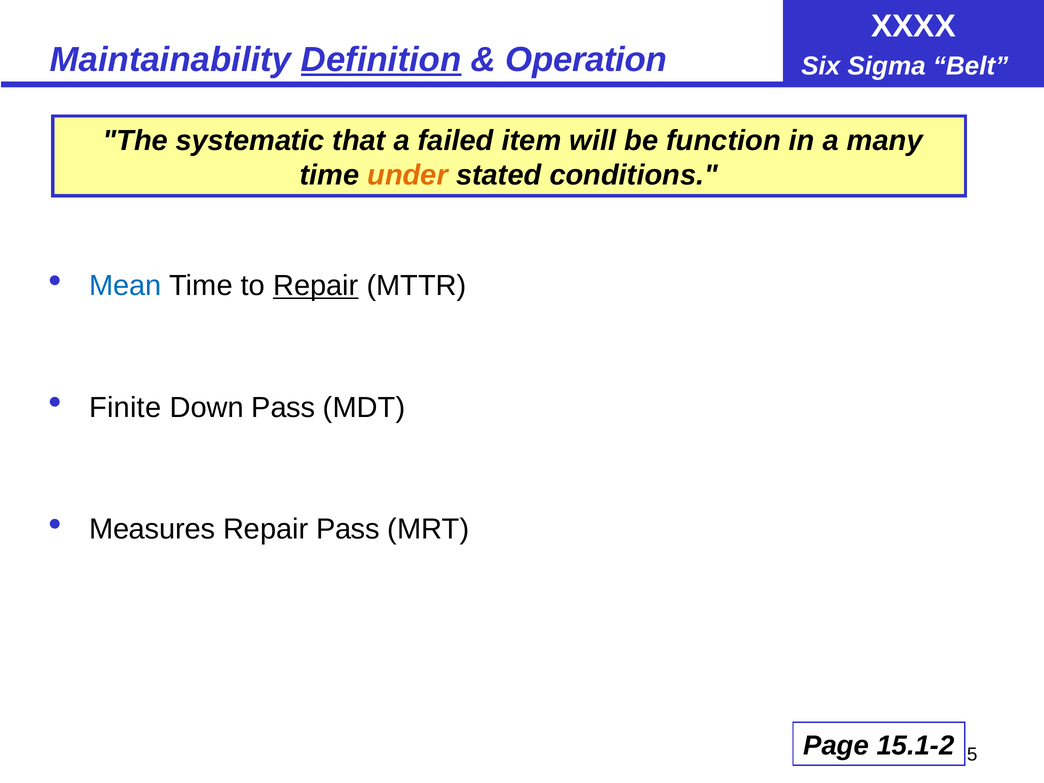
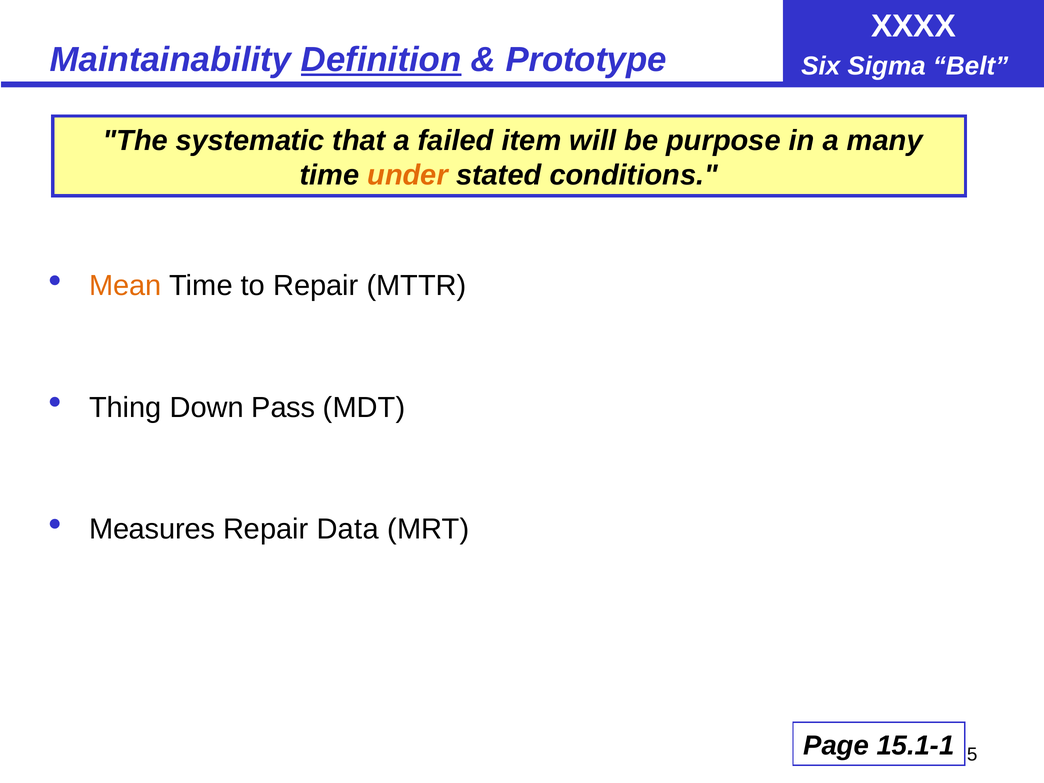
Operation: Operation -> Prototype (586, 60)
function: function -> purpose (723, 140)
Mean colour: blue -> orange (125, 286)
Repair underline: present -> none (316, 286)
Finite: Finite -> Thing (125, 407)
Repair Pass: Pass -> Data (348, 529)
15.1-2: 15.1-2 -> 15.1-1 (915, 746)
